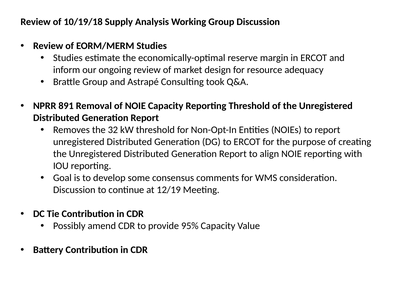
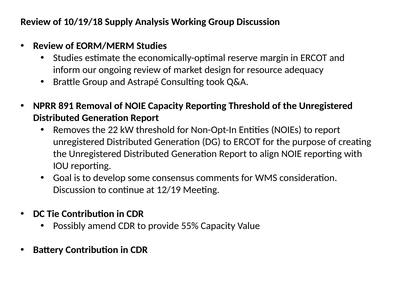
32: 32 -> 22 (113, 130)
95%: 95% -> 55% (190, 226)
